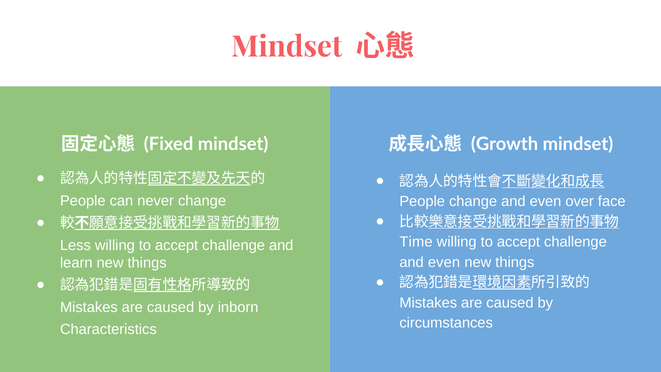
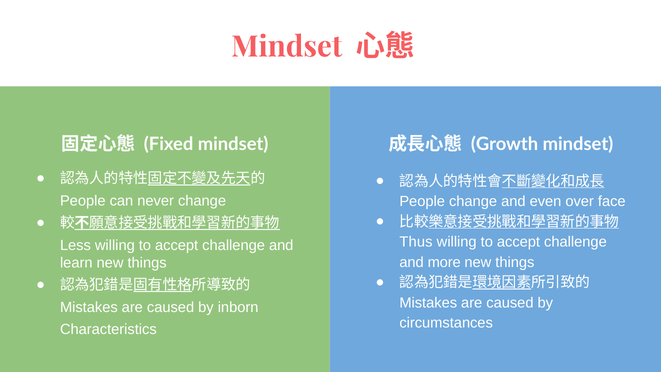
Time: Time -> Thus (416, 242)
even: even -> more (444, 262)
